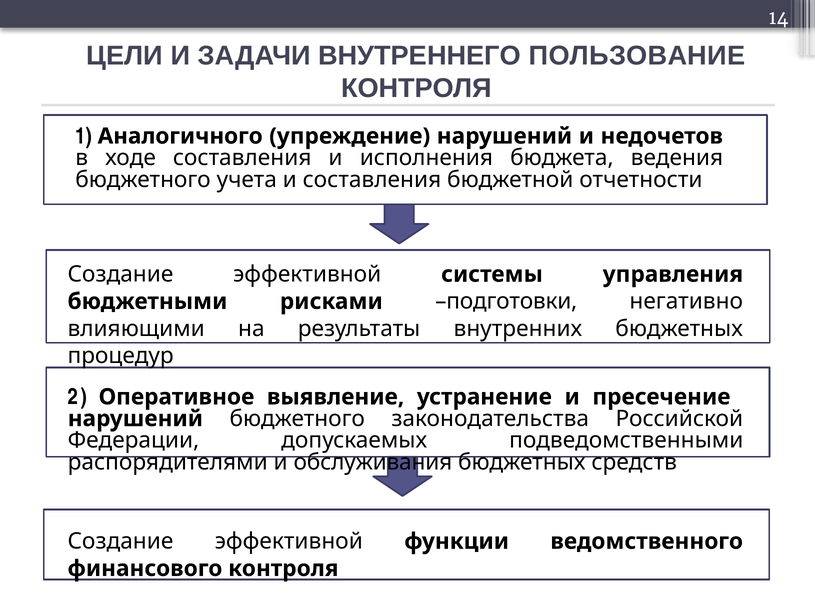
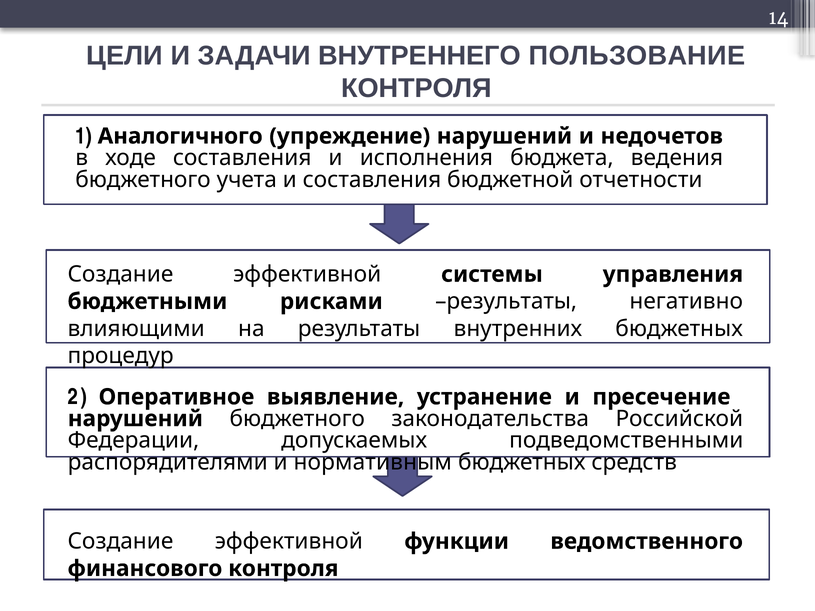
рисками подготовки: подготовки -> результаты (506, 302)
обслуживания: обслуживания -> нормативным (373, 462)
